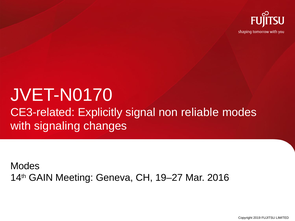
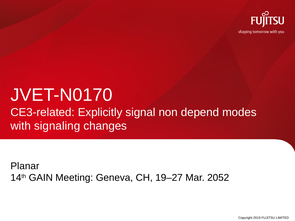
reliable: reliable -> depend (200, 112)
Modes: Modes -> Planar (25, 166)
2016: 2016 -> 2052 (218, 178)
